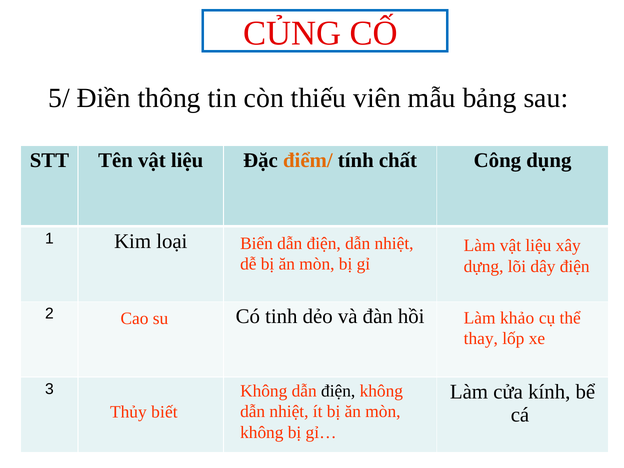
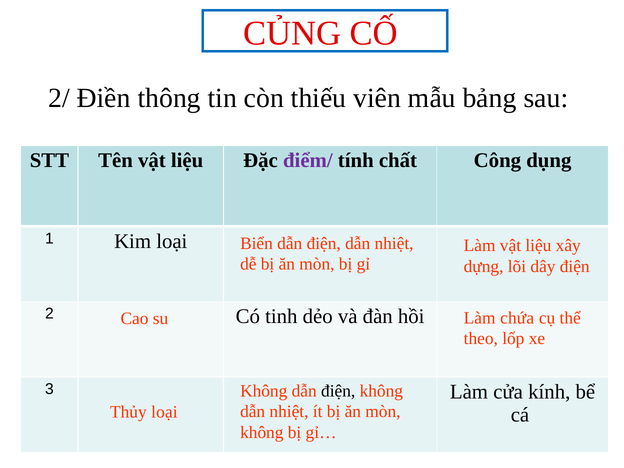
5/: 5/ -> 2/ (59, 98)
điểm/ colour: orange -> purple (308, 160)
khảo: khảo -> chứa (517, 318)
thay: thay -> theo (481, 339)
Thủy biết: biết -> loại (164, 412)
